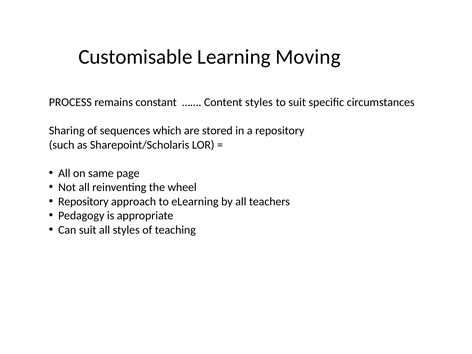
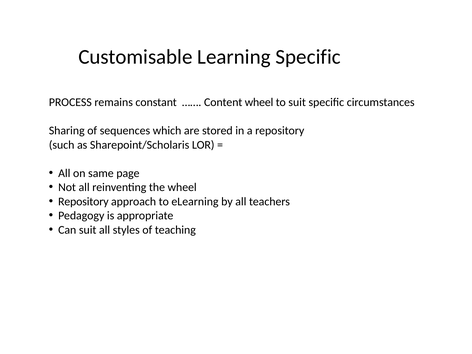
Learning Moving: Moving -> Specific (308, 57)
Content styles: styles -> wheel (259, 102)
